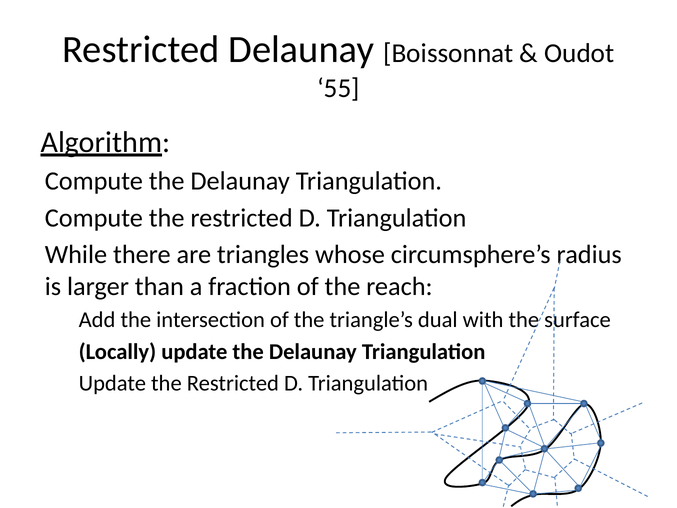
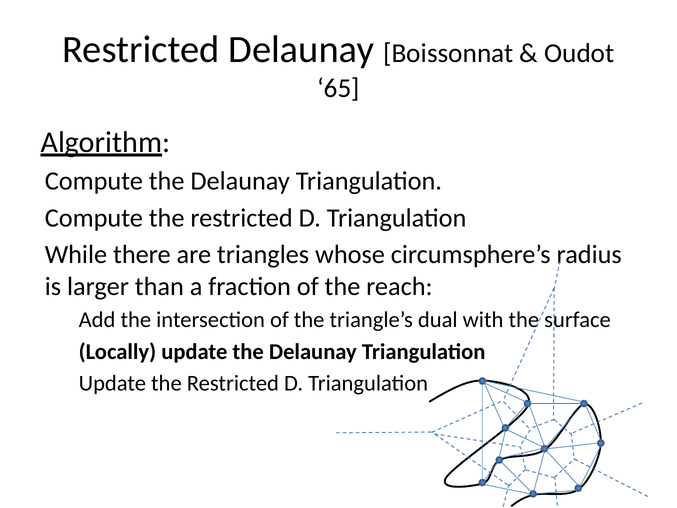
55: 55 -> 65 (338, 88)
